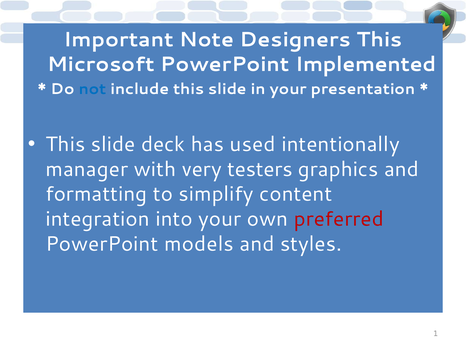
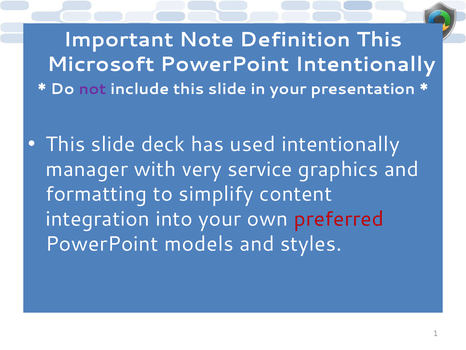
Designers: Designers -> Definition (295, 40)
PowerPoint Implemented: Implemented -> Intentionally (365, 64)
not colour: blue -> purple (93, 89)
testers: testers -> service (260, 169)
